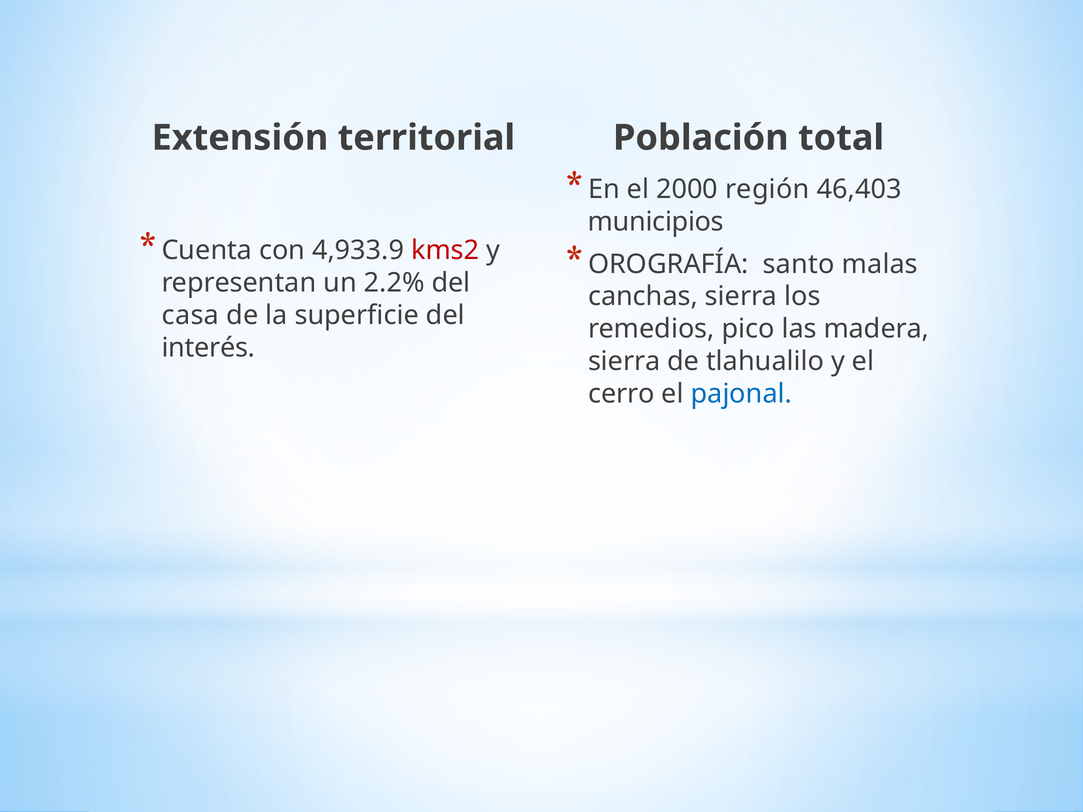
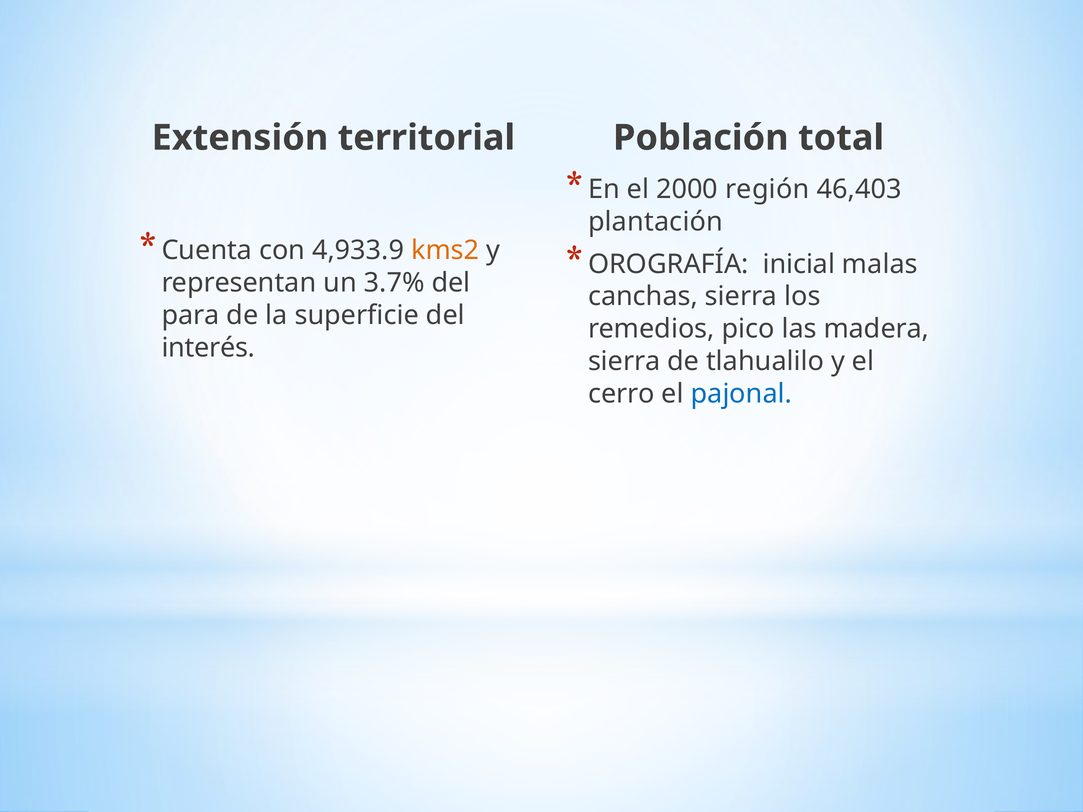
municipios: municipios -> plantación (656, 222)
kms2 colour: red -> orange (445, 251)
santo: santo -> inicial (799, 264)
2.2%: 2.2% -> 3.7% (394, 283)
casa: casa -> para (191, 316)
